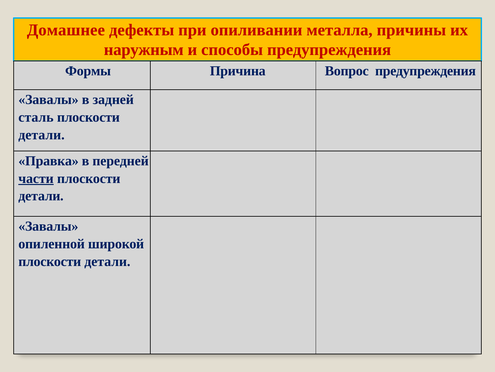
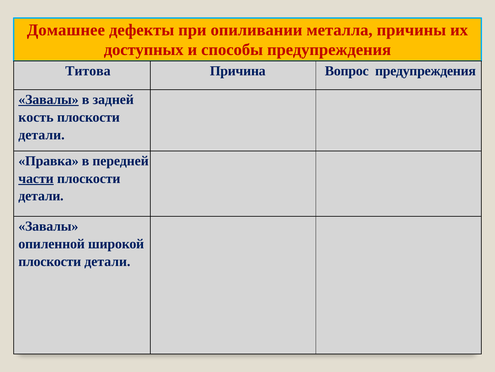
наружным: наружным -> доступных (144, 50)
Формы: Формы -> Титова (88, 71)
Завалы underline: none -> present (48, 99)
сталь: сталь -> кость (36, 117)
